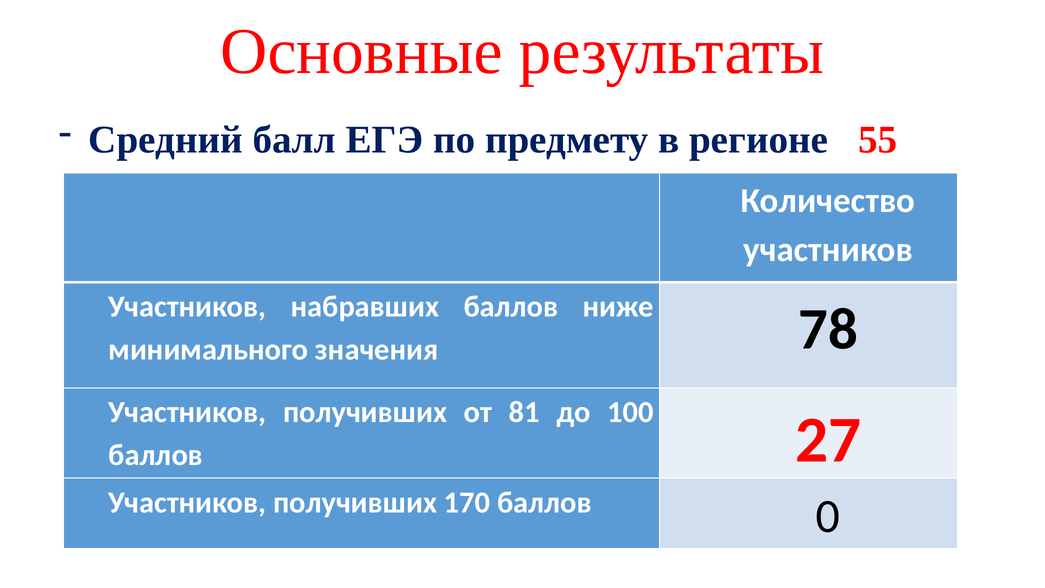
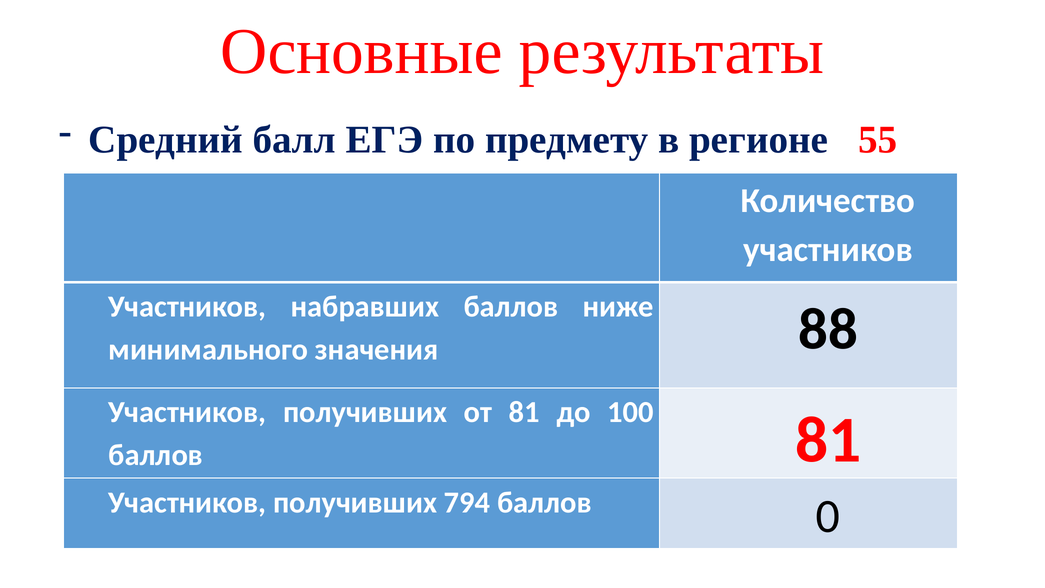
78: 78 -> 88 (828, 329)
баллов 27: 27 -> 81 (828, 440)
170: 170 -> 794 (467, 502)
